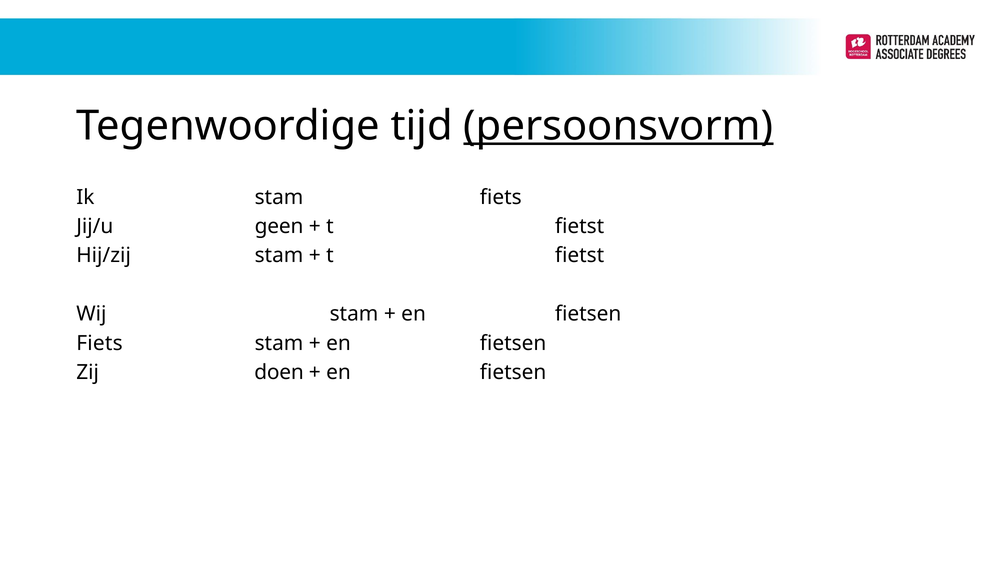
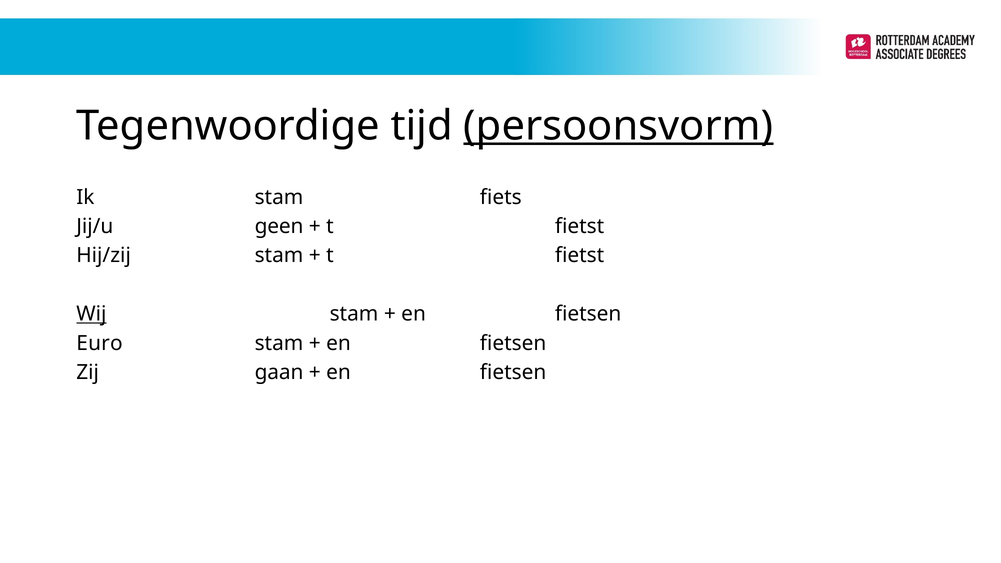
Wij underline: none -> present (91, 314)
Fiets: Fiets -> Euro (99, 343)
doen: doen -> gaan (279, 372)
